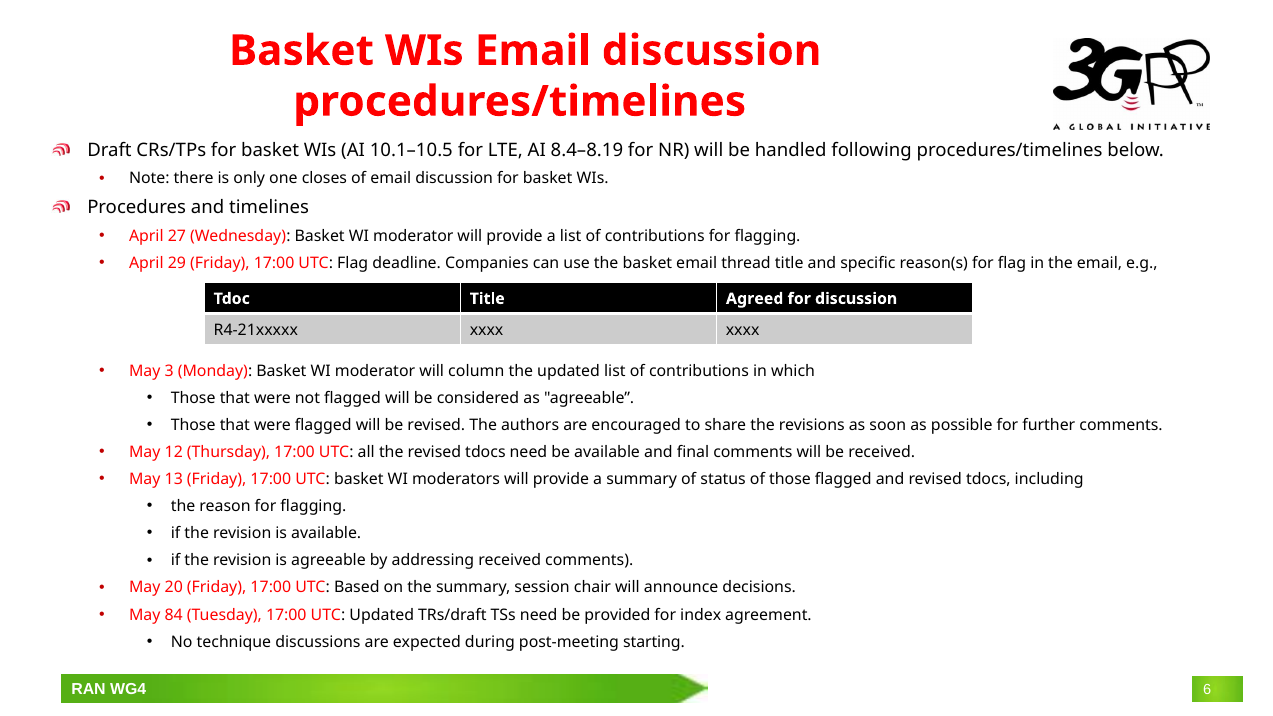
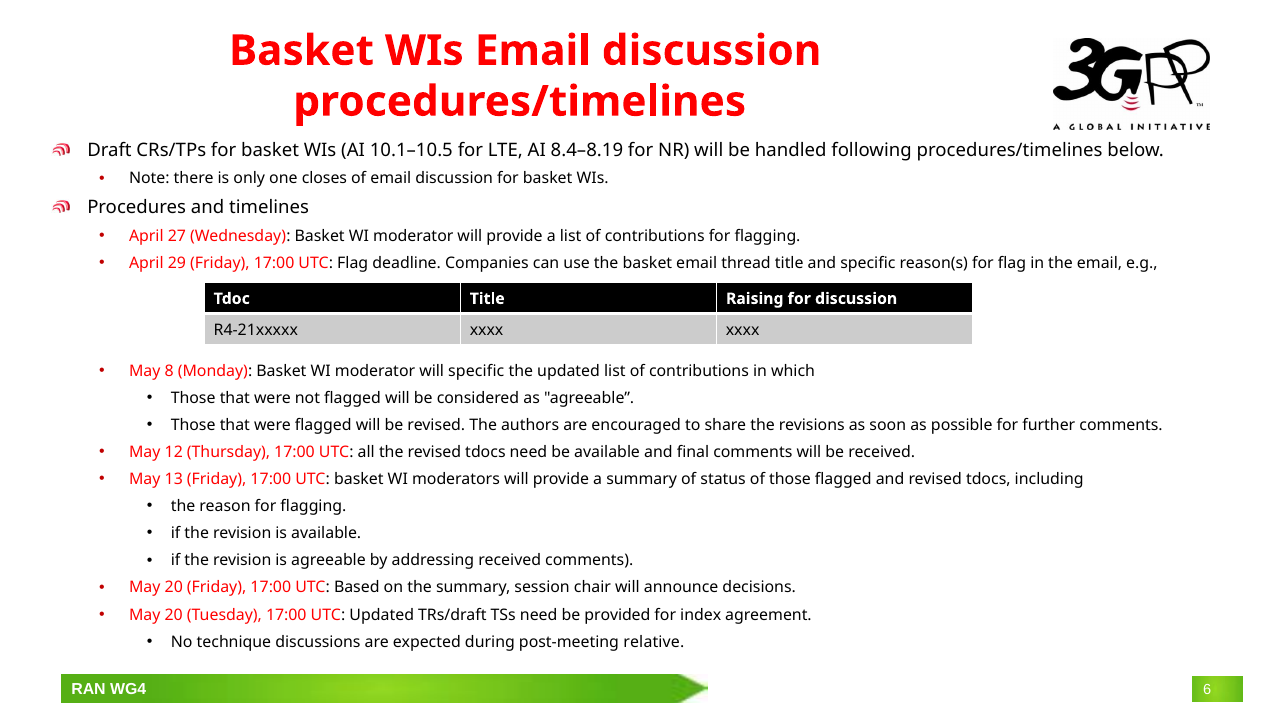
Agreed: Agreed -> Raising (755, 299)
3: 3 -> 8 (169, 371)
will column: column -> specific (476, 371)
84: 84 -> 20 (174, 615)
starting: starting -> relative (654, 642)
